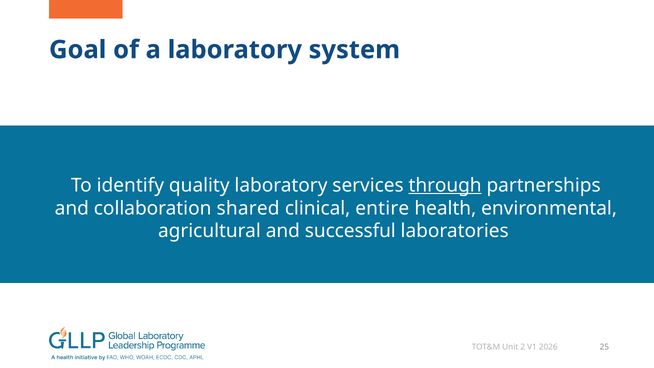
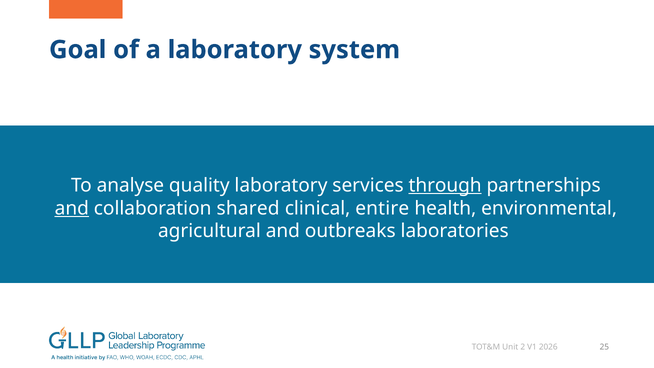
identify: identify -> analyse (130, 185)
and underline: none -> present (72, 208)
successful: successful -> outbreaks (350, 231)
